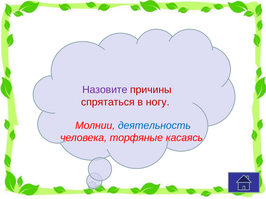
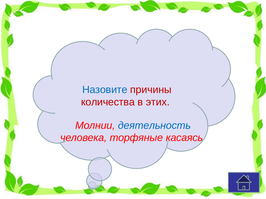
Назовите colour: purple -> blue (105, 90)
спрятаться: спрятаться -> количества (108, 102)
ногу: ногу -> этих (158, 102)
